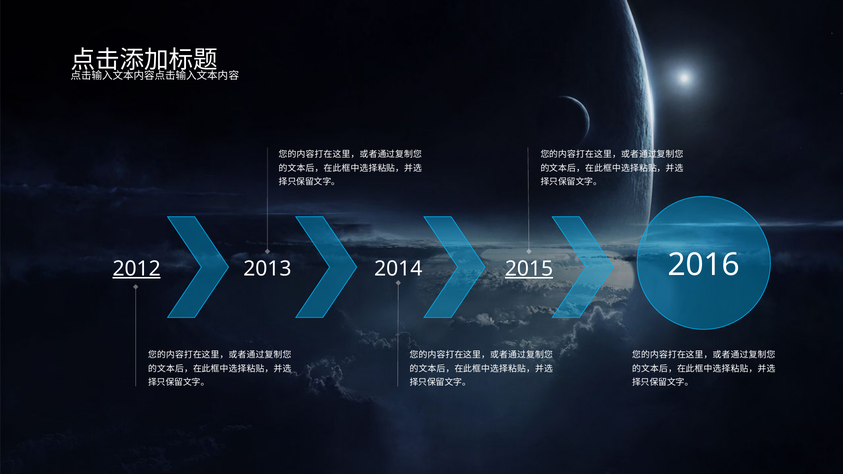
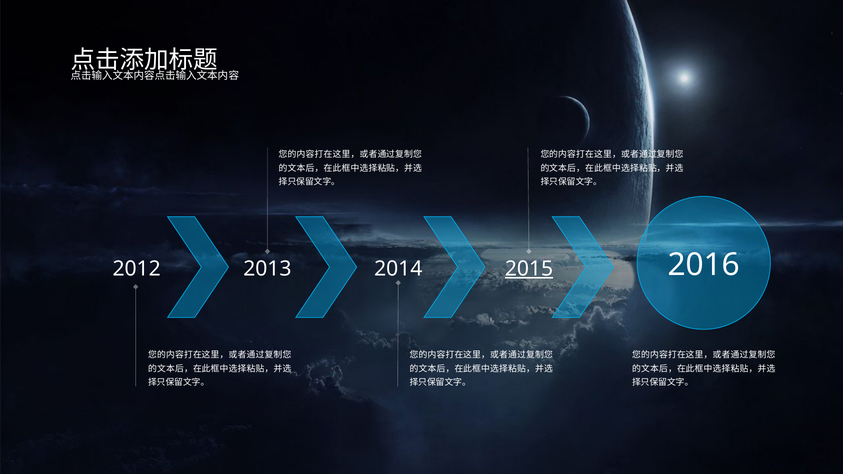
2012 underline: present -> none (137, 269)
